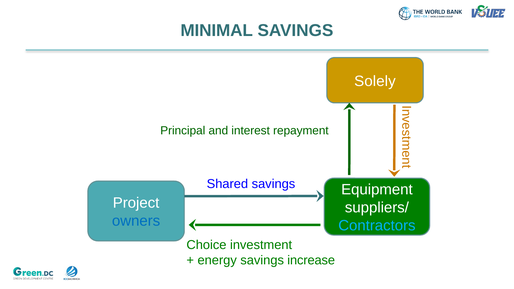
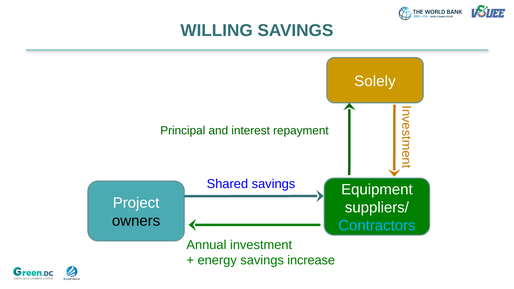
MINIMAL: MINIMAL -> WILLING (217, 31)
owners colour: blue -> black (136, 221)
Choice: Choice -> Annual (206, 245)
